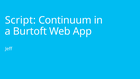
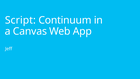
Burtoft: Burtoft -> Canvas (30, 31)
